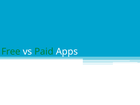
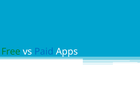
Paid colour: green -> blue (44, 51)
